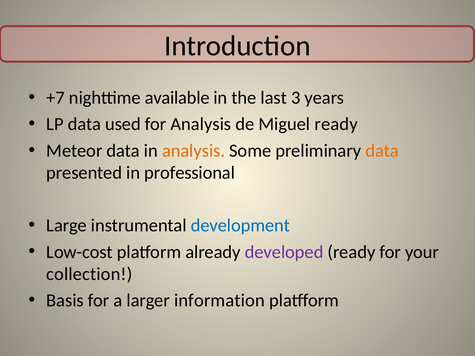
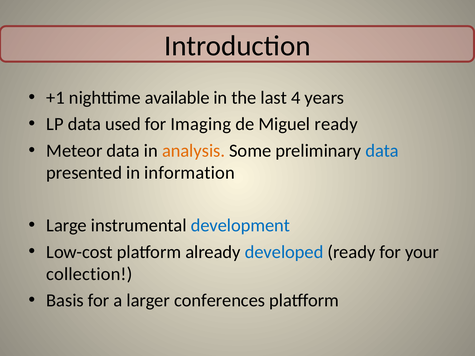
+7: +7 -> +1 (56, 98)
3: 3 -> 4 (296, 98)
for Analysis: Analysis -> Imaging (201, 124)
data colour: orange -> blue (382, 151)
professional: professional -> information (190, 173)
developed colour: purple -> blue (284, 252)
information: information -> conferences (220, 301)
